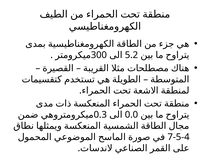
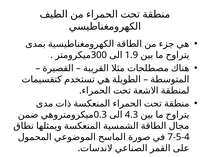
5.2: 5.2 -> 1.9 (132, 55)
0.0: 0.0 -> 4.3 (132, 115)
